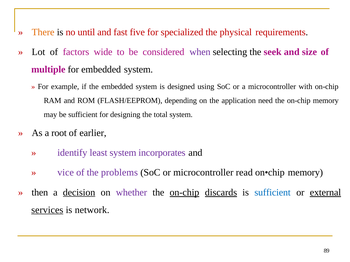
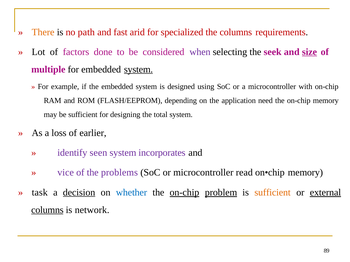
until: until -> path (86, 32)
five: five -> arid (137, 32)
the physical: physical -> columns (236, 32)
wide: wide -> done (103, 52)
size underline: none -> present (309, 52)
system underline: none -> present (138, 70)
root: root -> loss (59, 133)
least: least -> seen (98, 153)
then: then -> task (40, 193)
whether colour: purple -> blue (132, 193)
discards: discards -> problem (221, 193)
sufficient colour: blue -> orange (273, 193)
services: services -> columns (47, 210)
